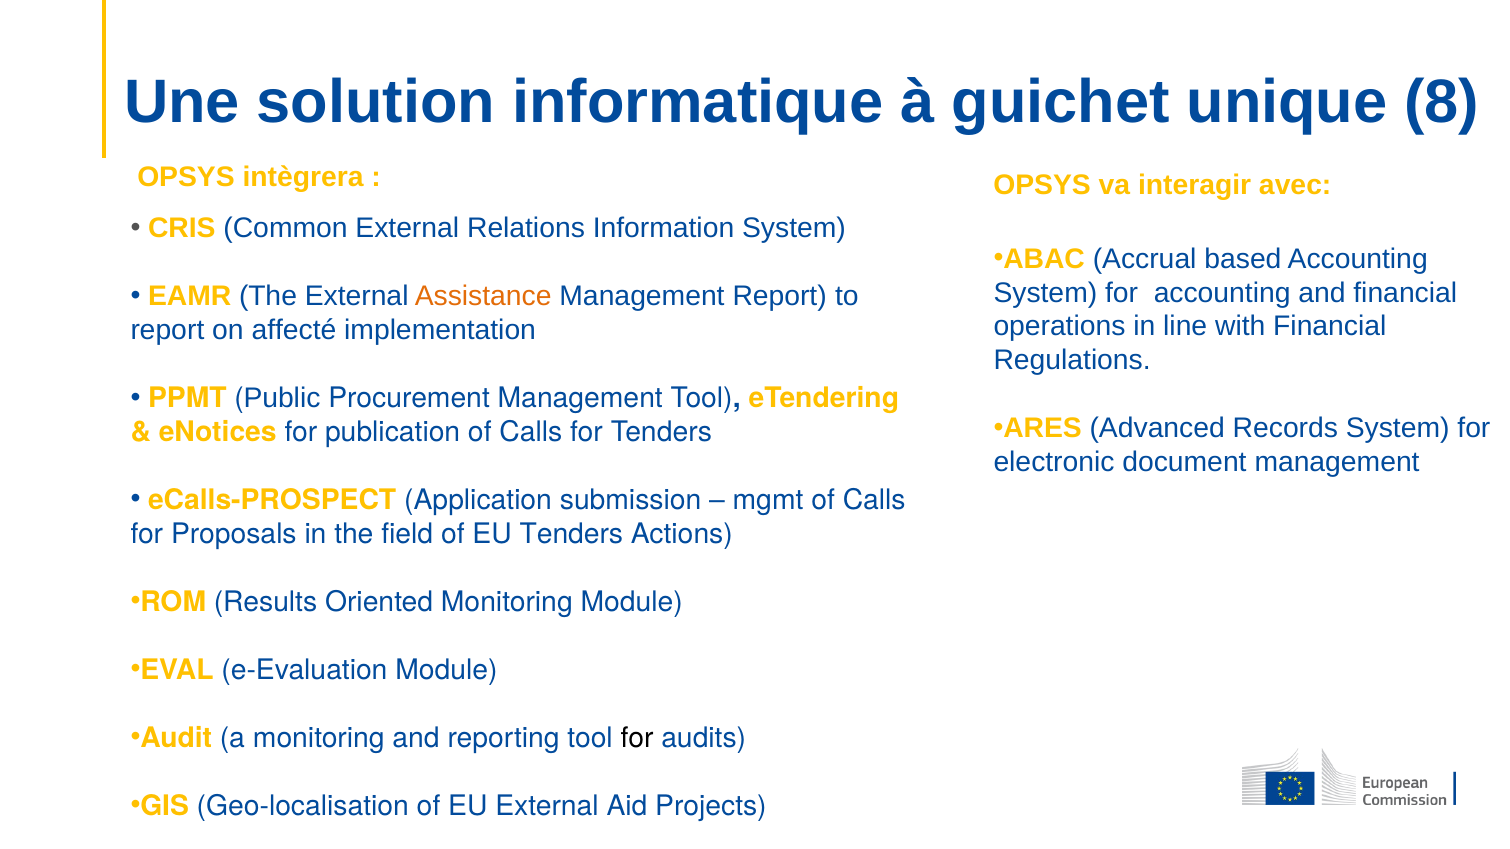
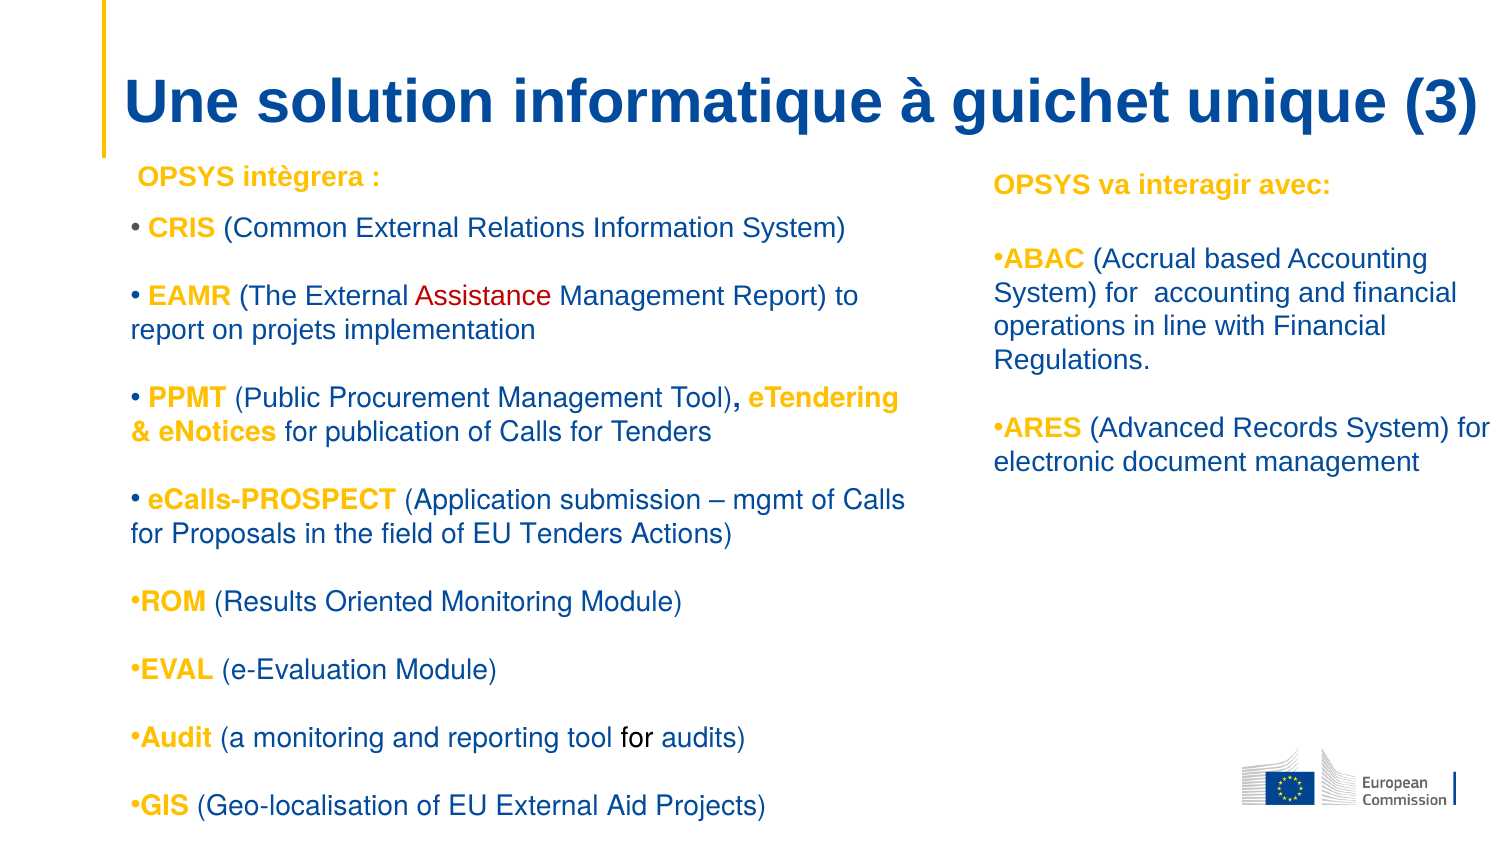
8: 8 -> 3 (1442, 102)
Assistance colour: orange -> red (483, 296)
affecté: affecté -> projets (294, 330)
